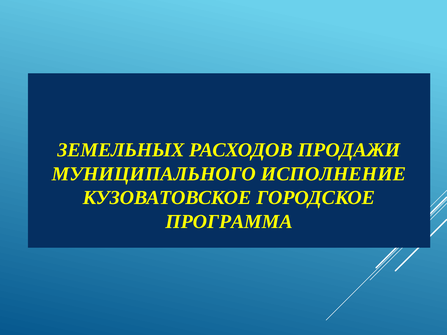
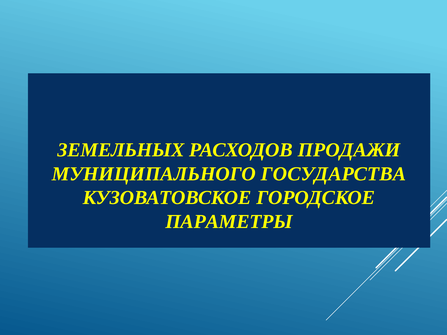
ИСПОЛНЕНИЕ: ИСПОЛНЕНИЕ -> ГОСУДАРСТВА (333, 174)
ПРОГРАММА: ПРОГРАММА -> ПАРАМЕТРЫ (229, 222)
